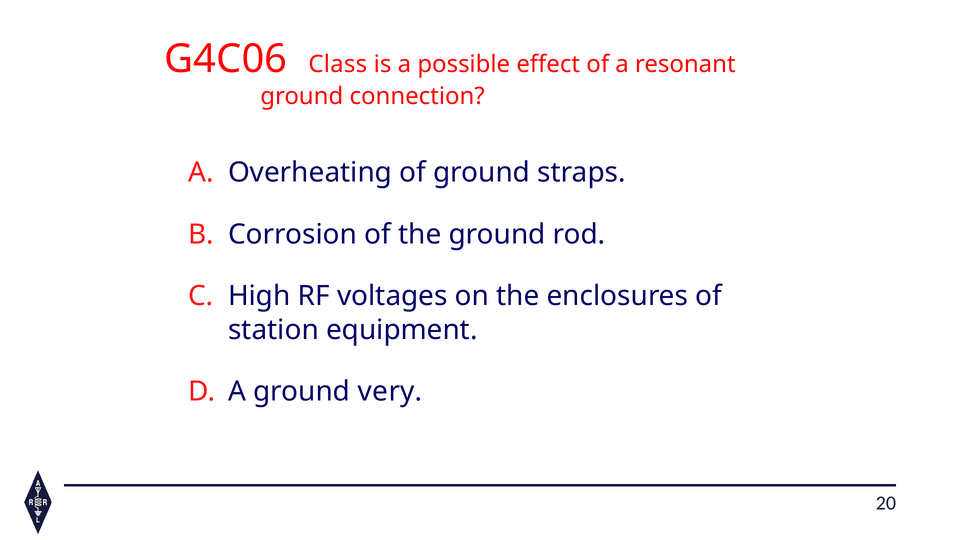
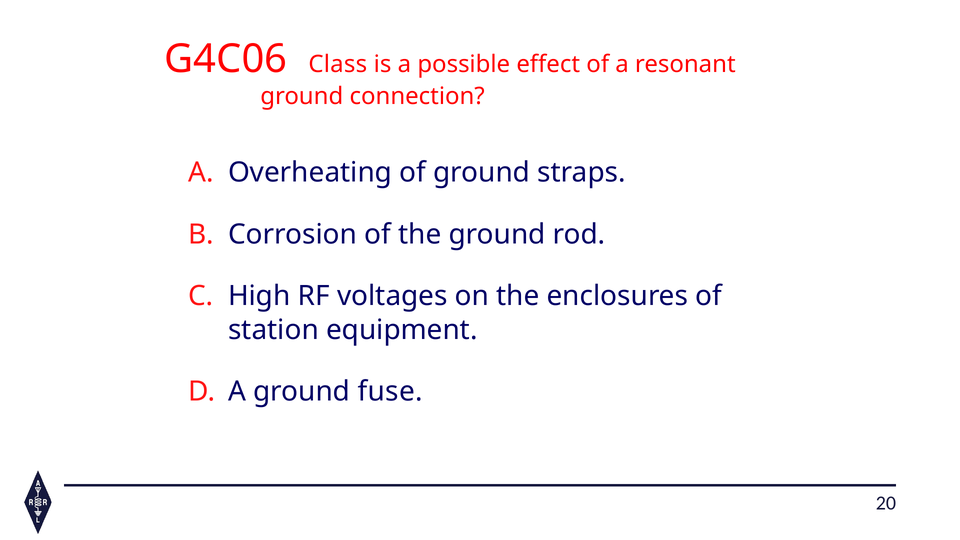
very: very -> fuse (390, 392)
